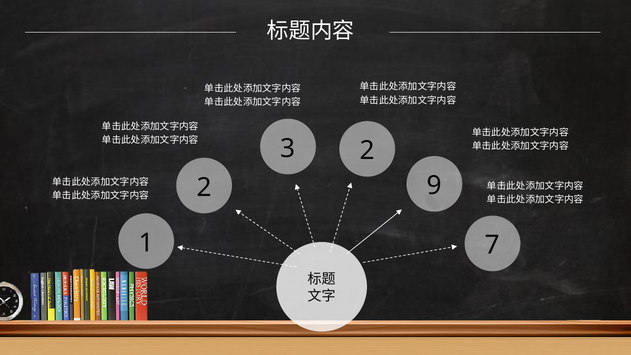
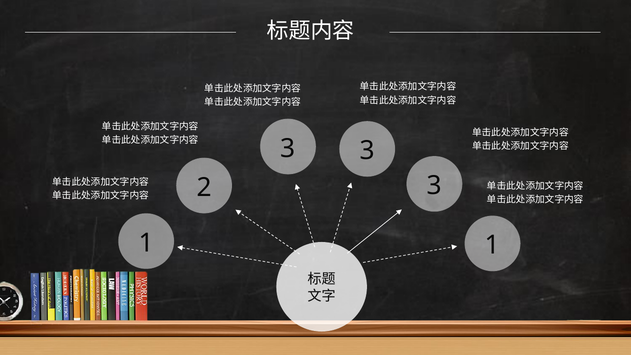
3 2: 2 -> 3 (367, 151)
2 9: 9 -> 3 (434, 186)
1 7: 7 -> 1 (492, 245)
